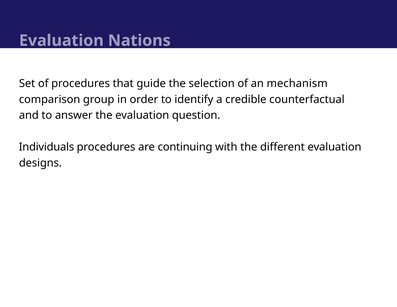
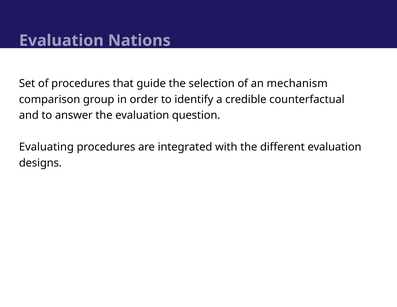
Individuals: Individuals -> Evaluating (46, 147)
continuing: continuing -> integrated (185, 147)
